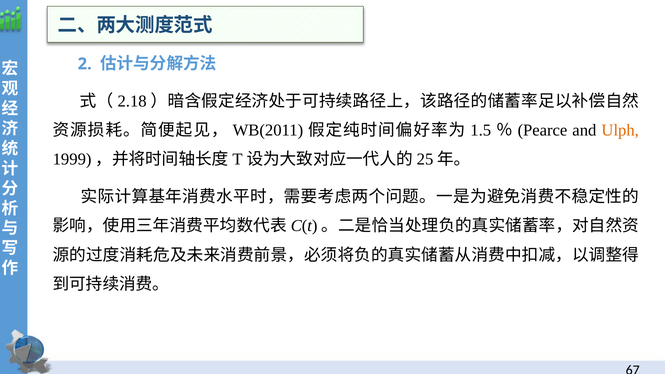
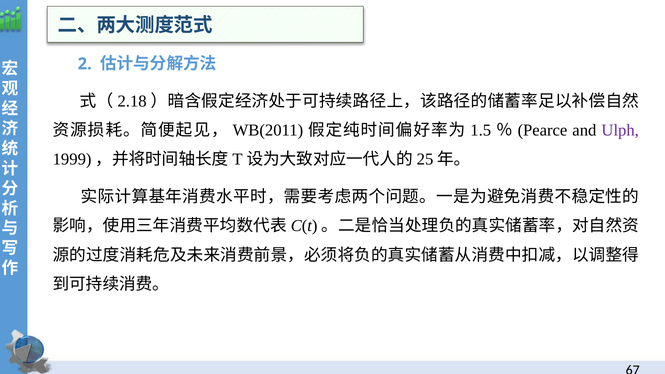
Ulph colour: orange -> purple (620, 130)
